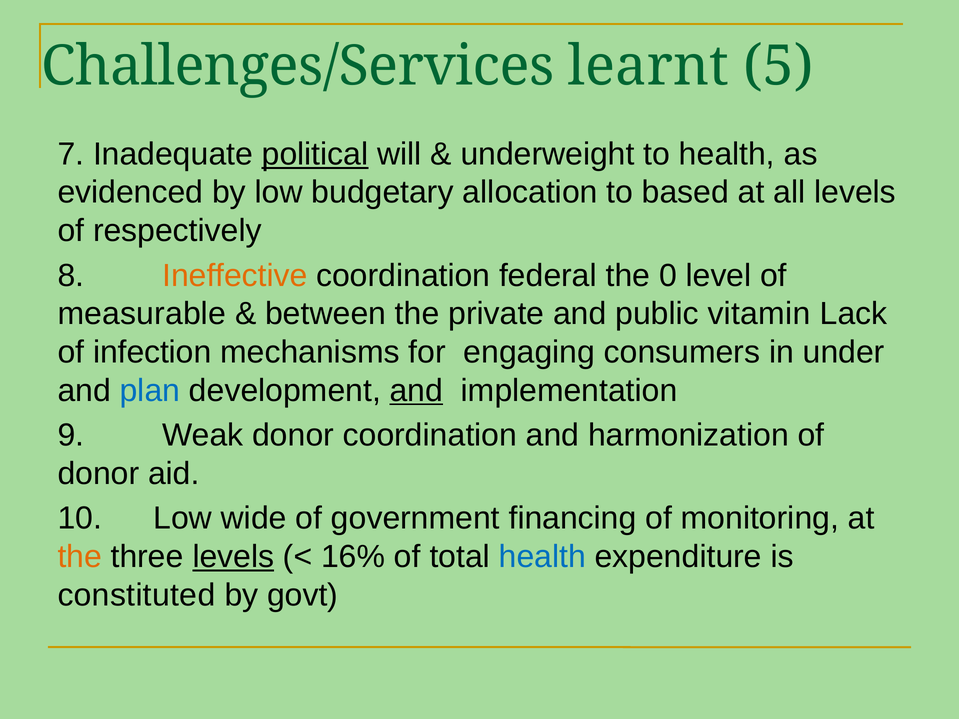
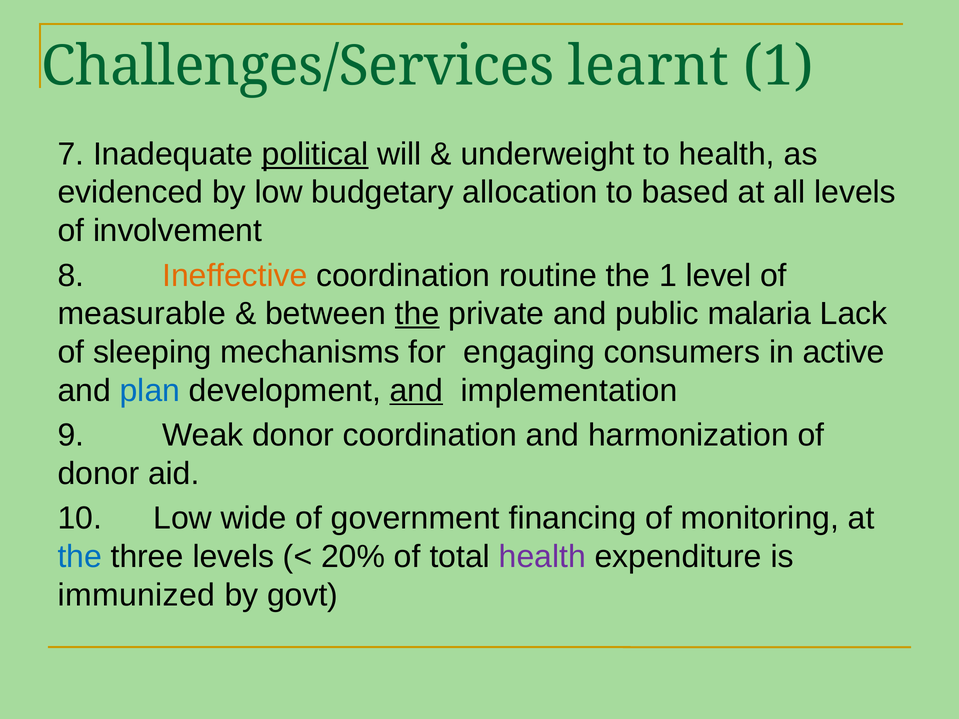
learnt 5: 5 -> 1 (778, 66)
respectively: respectively -> involvement (177, 231)
federal: federal -> routine (548, 276)
the 0: 0 -> 1 (668, 276)
the underline: none -> present (417, 314)
vitamin: vitamin -> malaria (759, 314)
infection: infection -> sleeping (152, 352)
under: under -> active (844, 352)
the colour: orange -> blue (80, 557)
levels underline: present -> none (233, 557)
16%: 16% -> 20% (353, 557)
health colour: blue -> purple (542, 557)
constituted: constituted -> immunized (136, 595)
